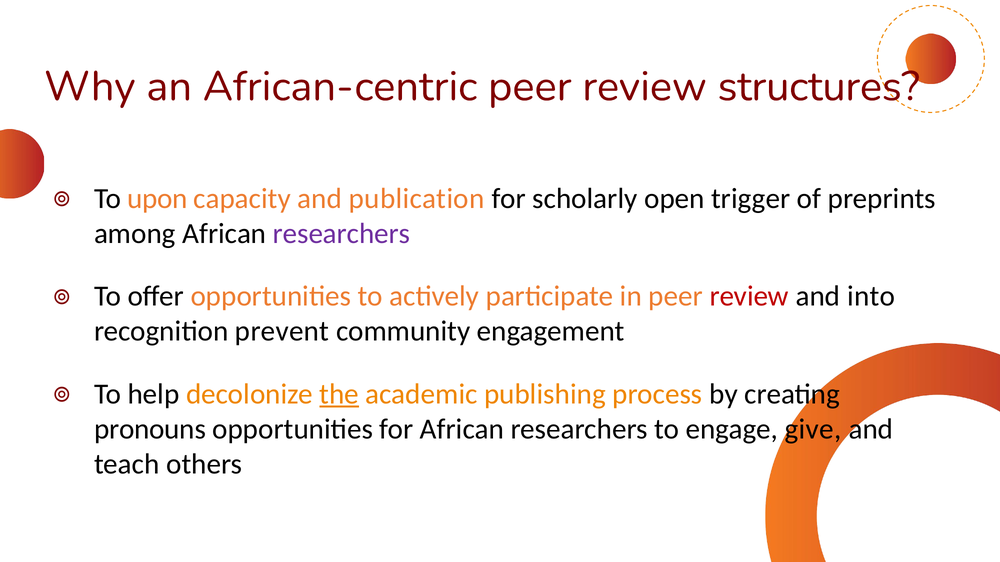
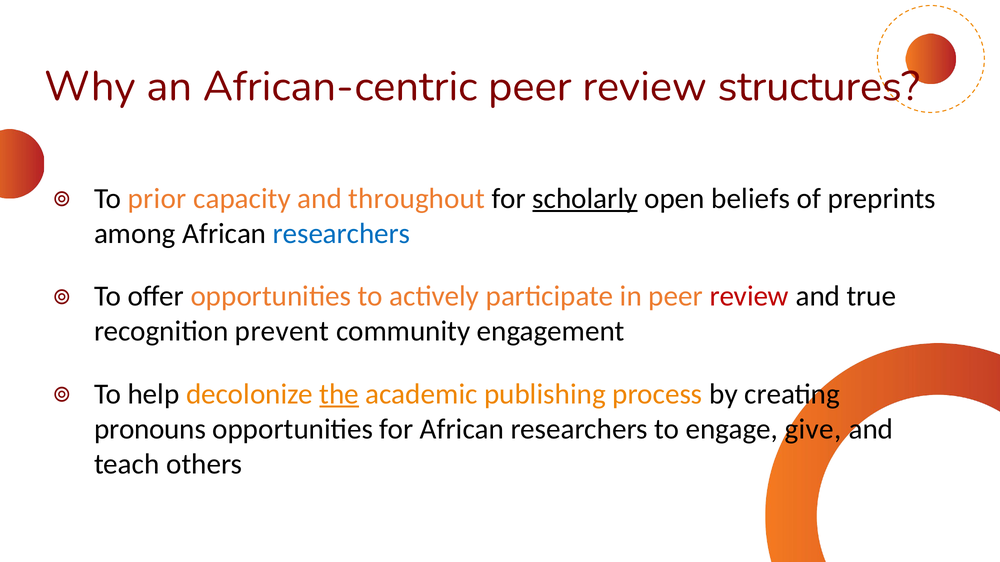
upon: upon -> prior (157, 199)
publication: publication -> throughout (417, 199)
scholarly underline: none -> present (585, 199)
trigger: trigger -> beliefs (751, 199)
researchers colour: purple -> blue (341, 234)
into: into -> true (871, 297)
